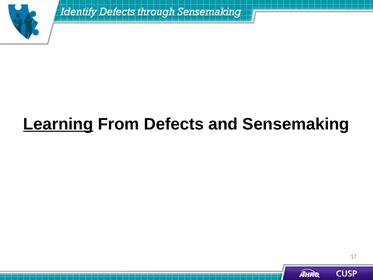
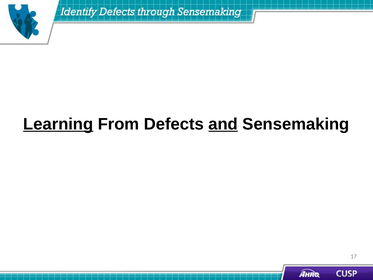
and underline: none -> present (223, 124)
